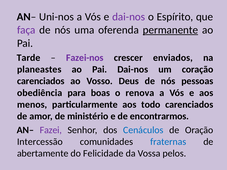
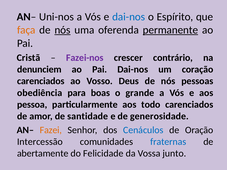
dai-nos colour: purple -> blue (129, 17)
faça colour: purple -> orange (26, 30)
nós underline: none -> present (62, 30)
Tarde: Tarde -> Cristã (29, 58)
enviados: enviados -> contrário (173, 58)
planeastes: planeastes -> denunciem (39, 69)
renova: renova -> grande (140, 93)
menos: menos -> pessoa (32, 105)
ministério: ministério -> santidade (88, 116)
encontrarmos: encontrarmos -> generosidade (159, 116)
Fazei colour: purple -> orange (51, 130)
pelos: pelos -> junto (174, 154)
